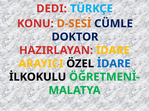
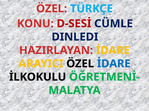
DEDI: DEDI -> ÖZEL (52, 9)
D-SESİ colour: orange -> red (74, 24)
DOKTOR: DOKTOR -> DINLEDI (75, 37)
